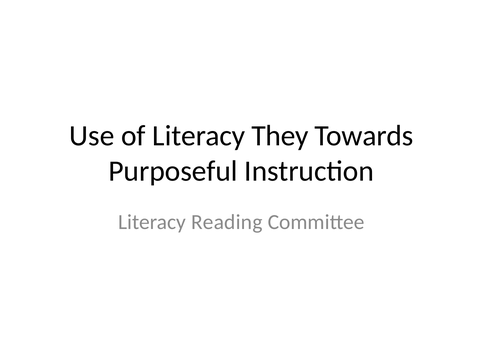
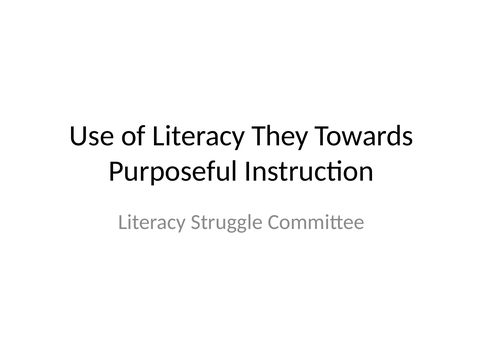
Reading: Reading -> Struggle (227, 222)
